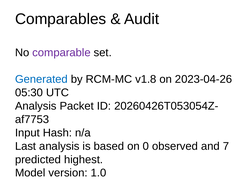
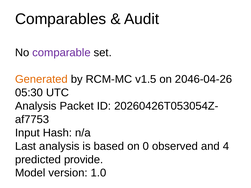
Generated colour: blue -> orange (41, 79)
v1.8: v1.8 -> v1.5 (146, 79)
2023-04-26: 2023-04-26 -> 2046-04-26 (204, 79)
7: 7 -> 4 (226, 146)
highest: highest -> provide (84, 160)
